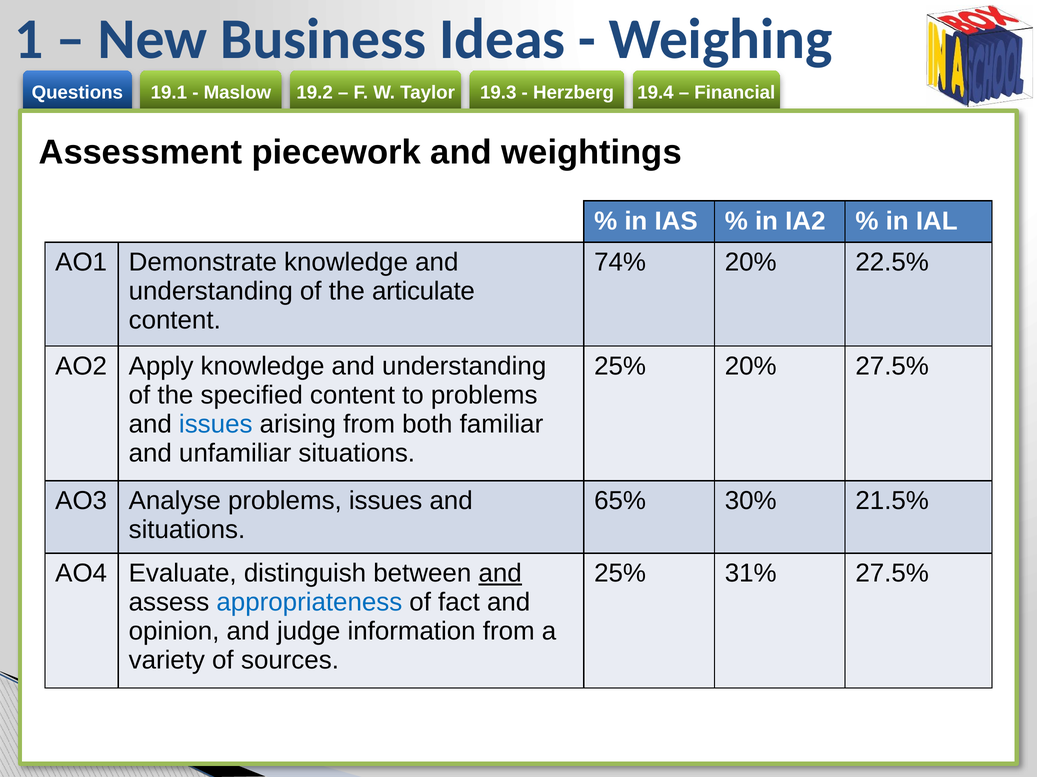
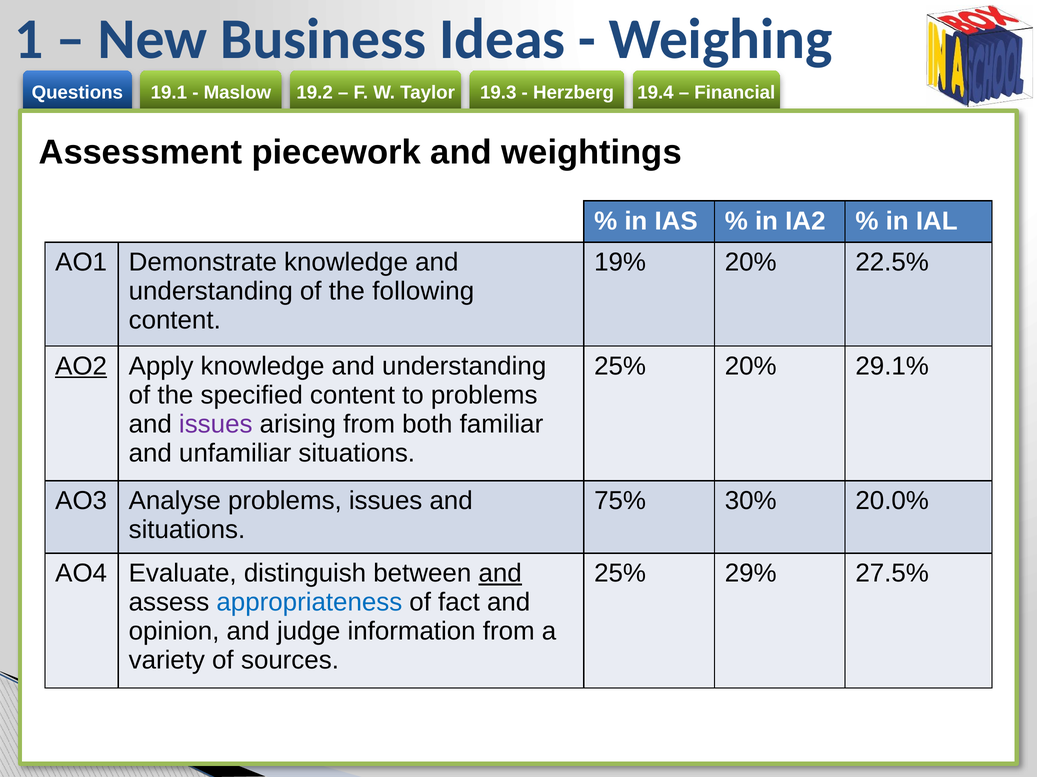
74%: 74% -> 19% (620, 263)
articulate: articulate -> following (423, 292)
AO2 underline: none -> present (81, 366)
20% 27.5%: 27.5% -> 29.1% (892, 366)
issues colour: blue -> purple (216, 424)
65%: 65% -> 75% (620, 501)
21.5%: 21.5% -> 20.0% (892, 501)
31%: 31% -> 29% (751, 574)
